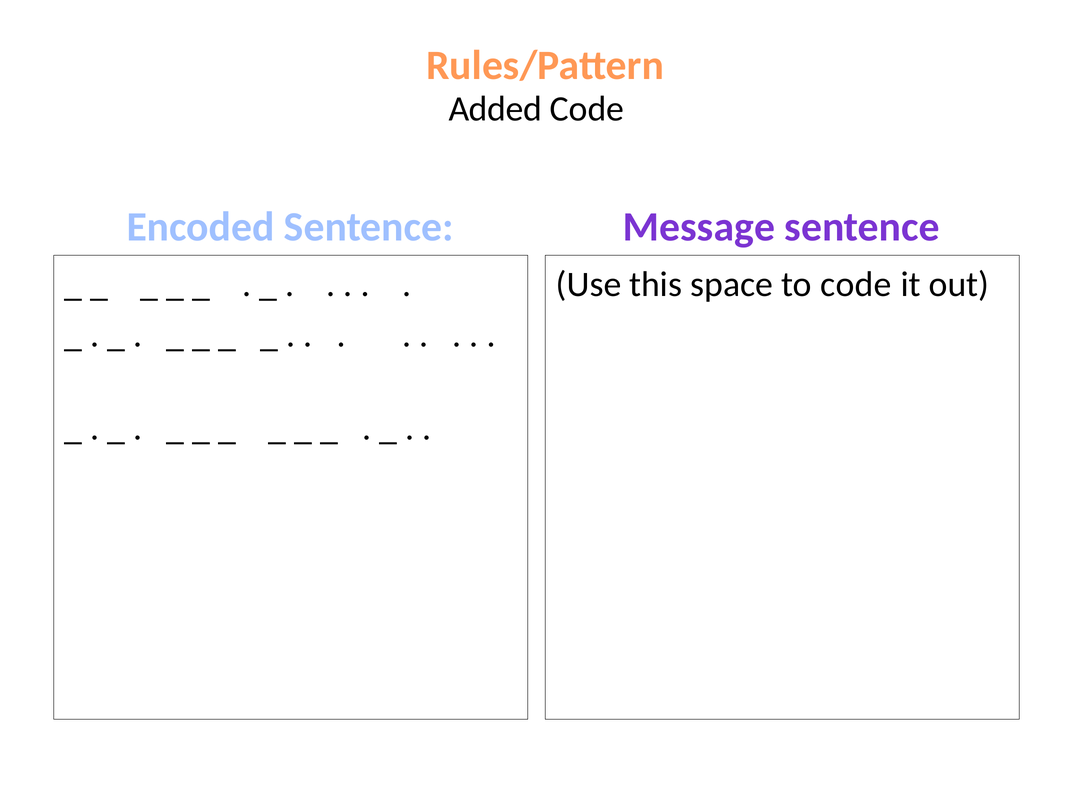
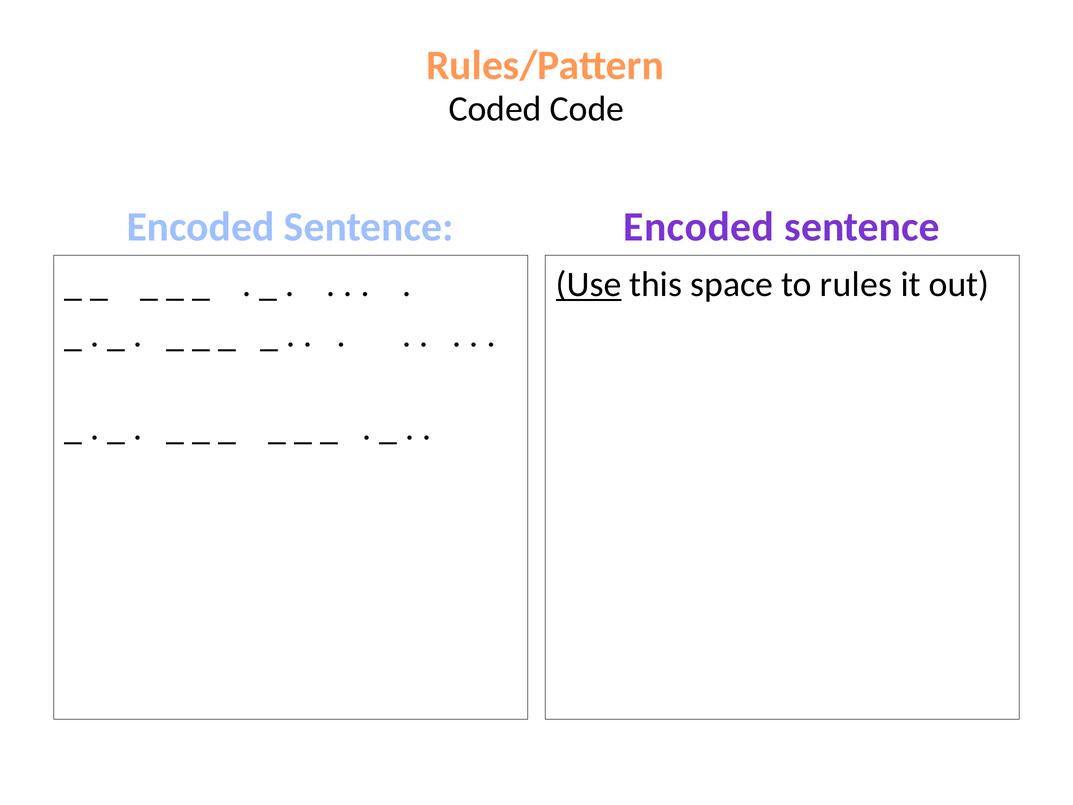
Added: Added -> Coded (495, 109)
Message: Message -> Encoded (699, 227)
Use underline: none -> present (589, 285)
to code: code -> rules (856, 285)
